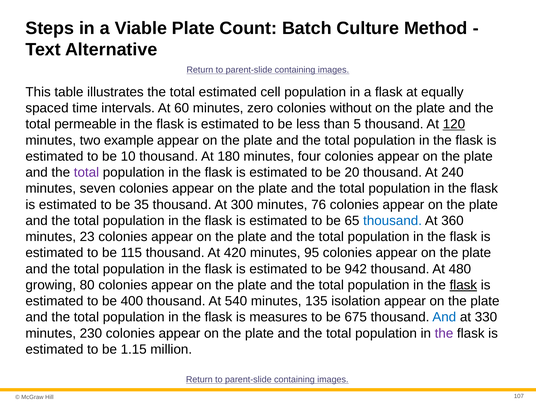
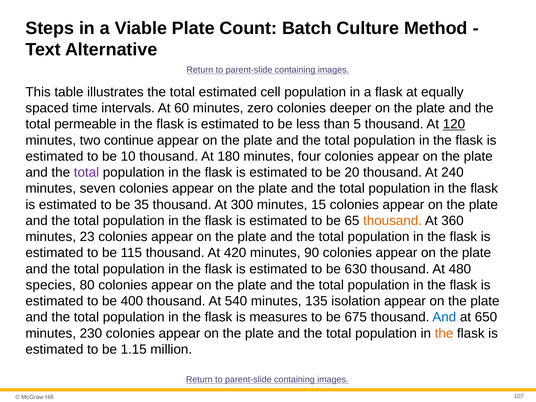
without: without -> deeper (351, 108)
example: example -> continue (129, 140)
76: 76 -> 15 (319, 205)
thousand colour: blue -> orange (393, 221)
95: 95 -> 90 (312, 253)
942: 942 -> 630 (356, 269)
growing: growing -> species (51, 285)
flask underline: present -> none (463, 285)
330: 330 -> 650 (486, 317)
the colour: purple -> orange (444, 333)
